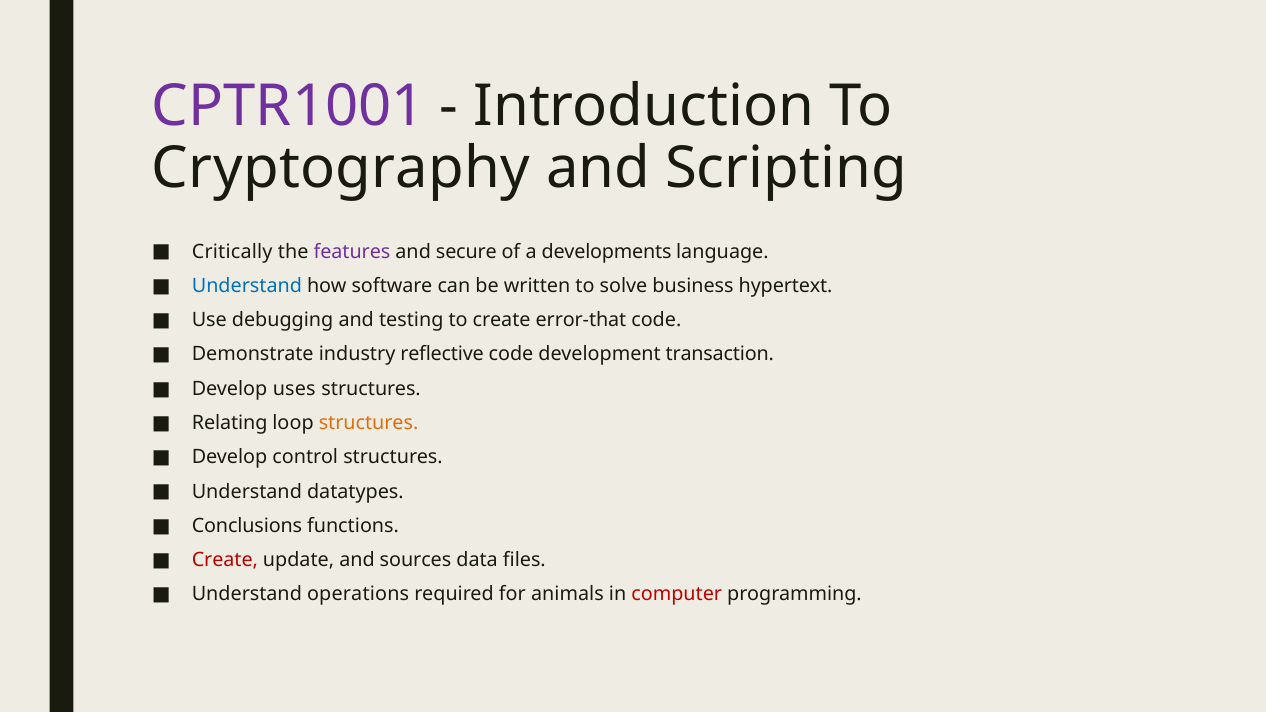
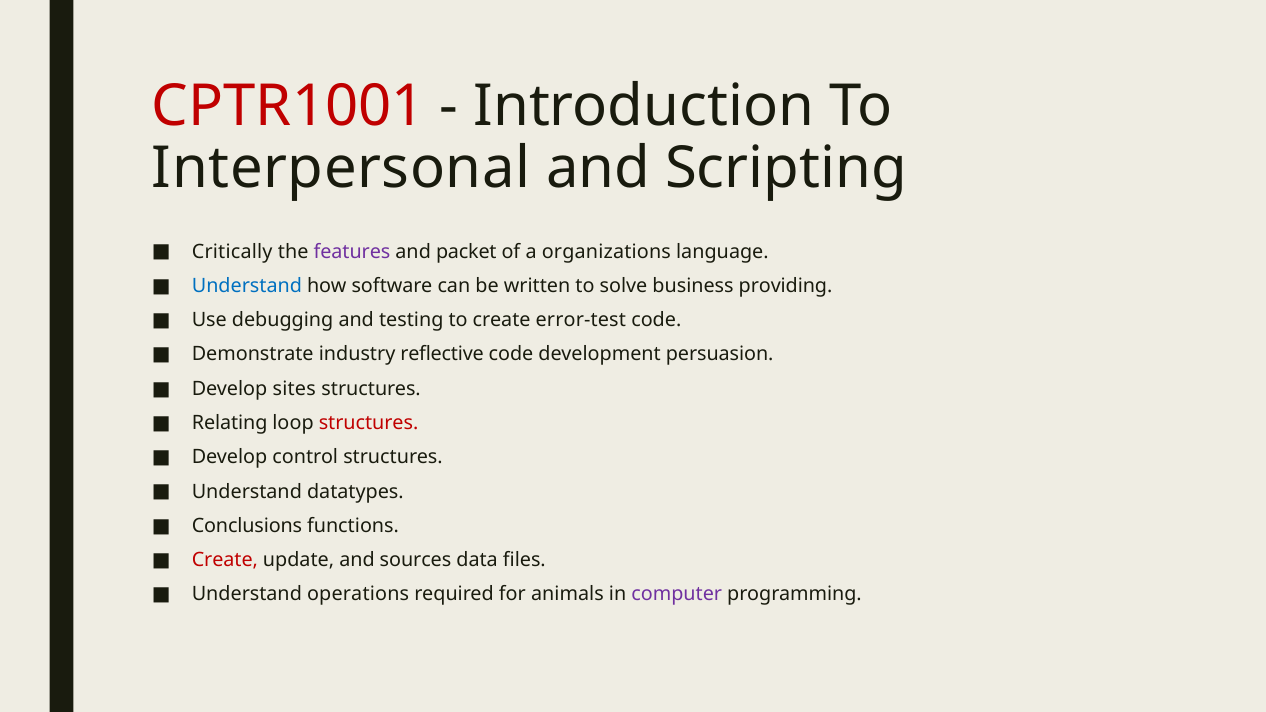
CPTR1001 colour: purple -> red (288, 106)
Cryptography: Cryptography -> Interpersonal (341, 168)
secure: secure -> packet (466, 252)
developments: developments -> organizations (606, 252)
hypertext: hypertext -> providing (786, 286)
error-that: error-that -> error-test (581, 320)
transaction: transaction -> persuasion (720, 355)
uses: uses -> sites (294, 389)
structures colour: orange -> red (369, 423)
computer colour: red -> purple (677, 594)
